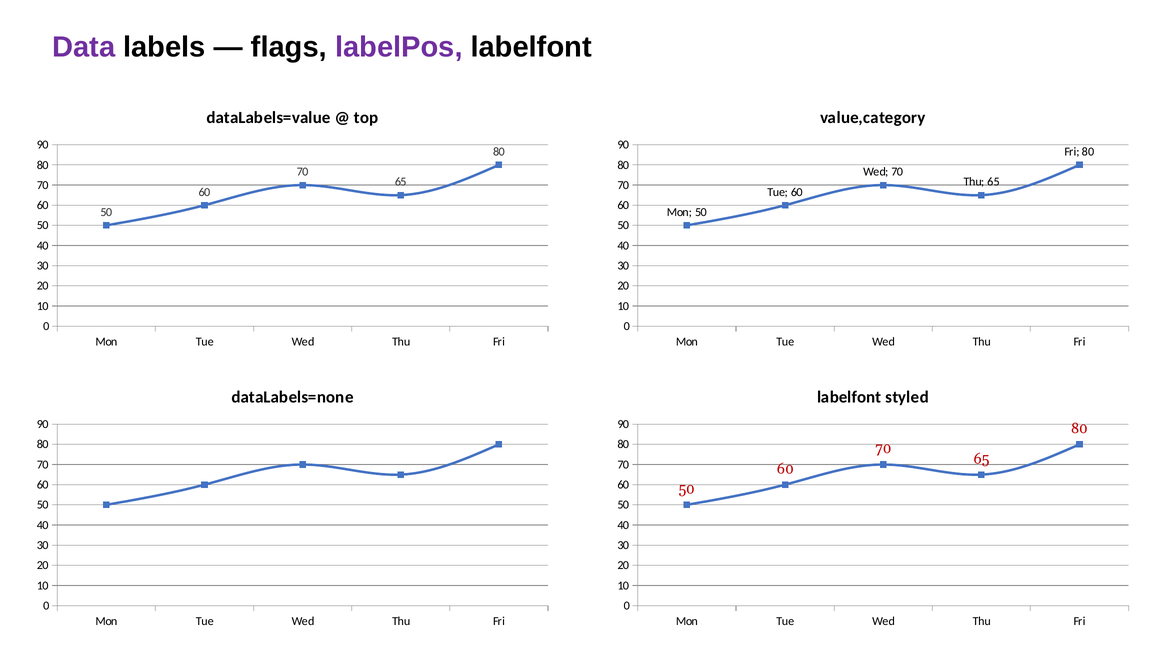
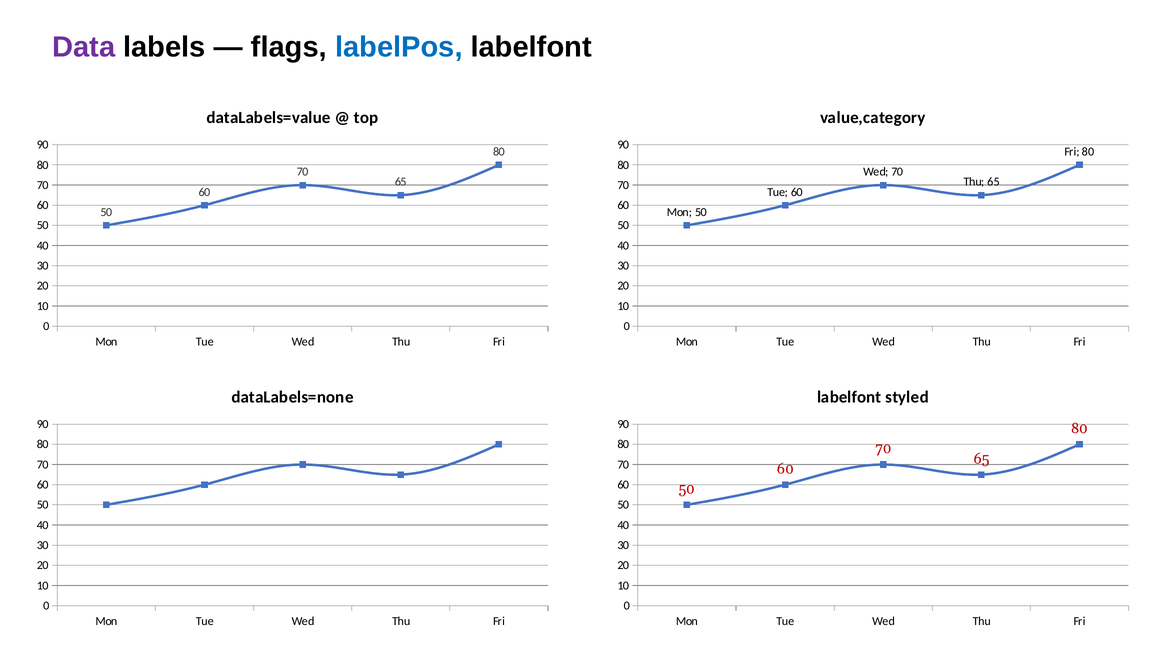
labelPos colour: purple -> blue (399, 47)
